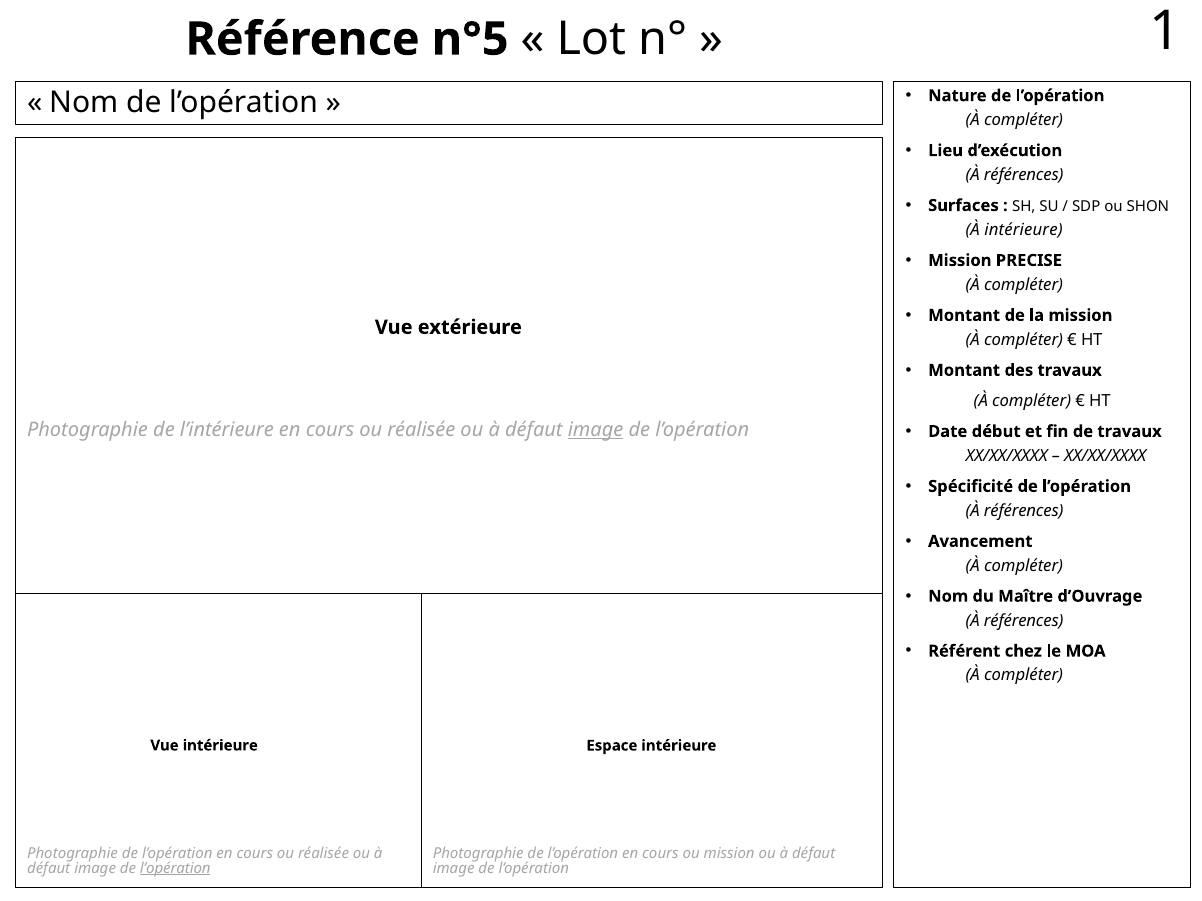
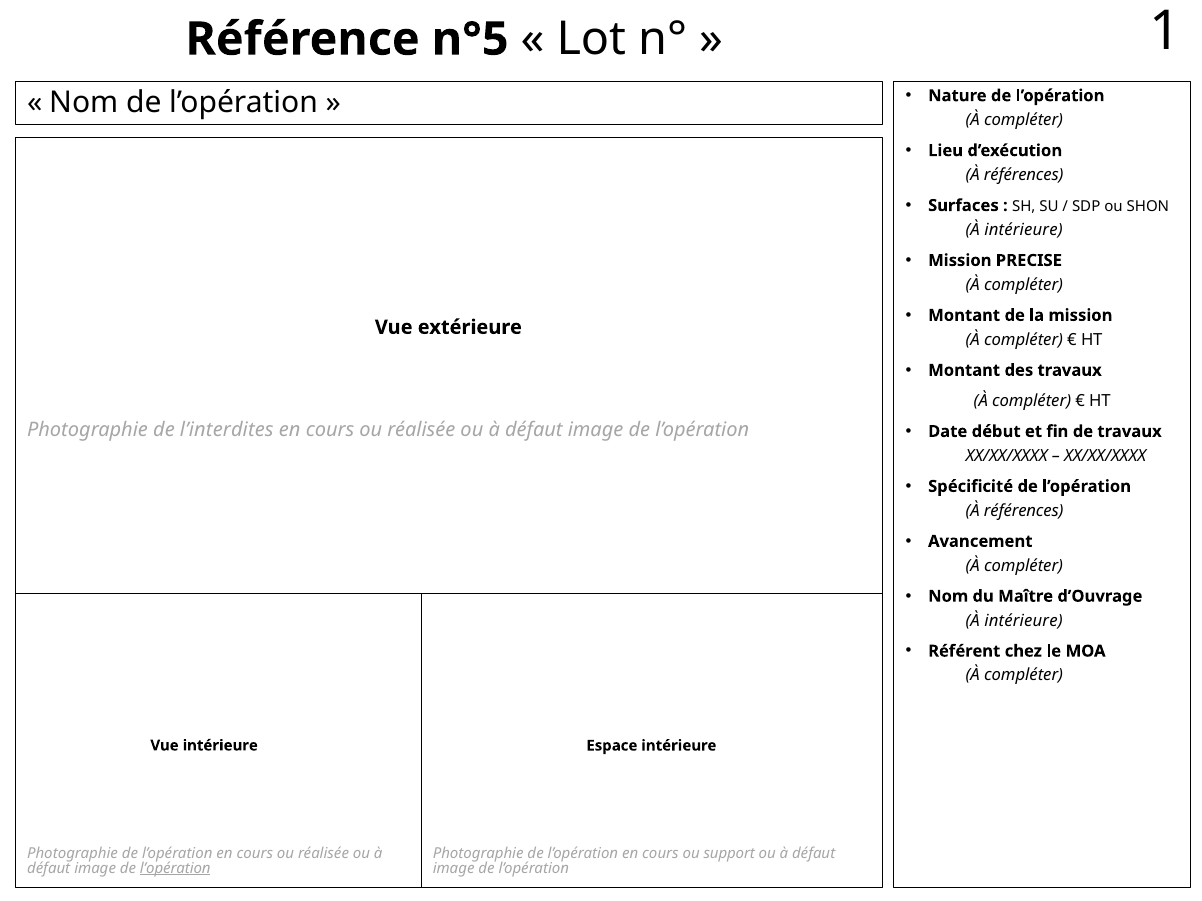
l’intérieure: l’intérieure -> l’interdites (227, 430)
image underline: present -> none (596, 430)
références: références -> intérieure (1023, 621)
ou mission: mission -> support (729, 854)
